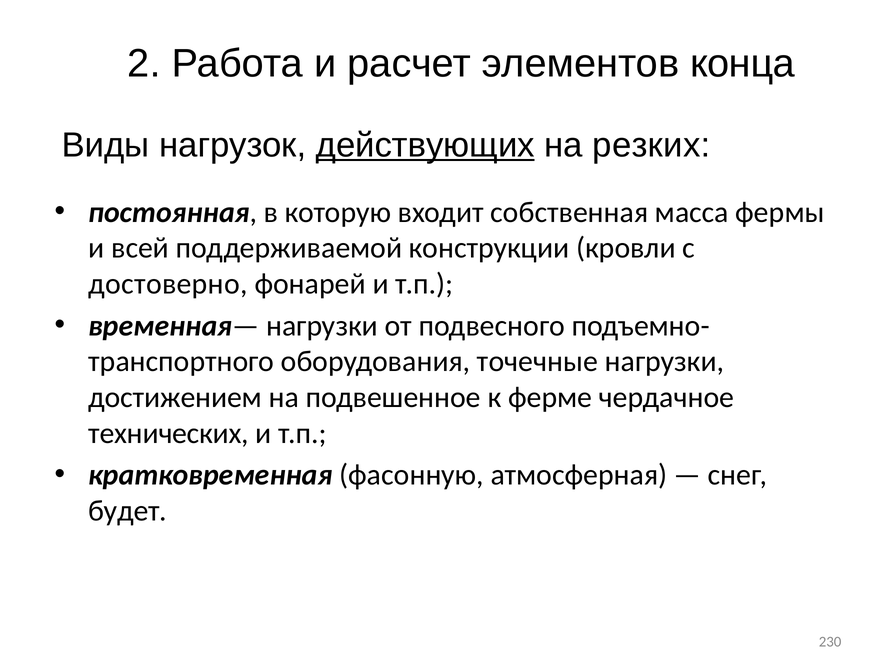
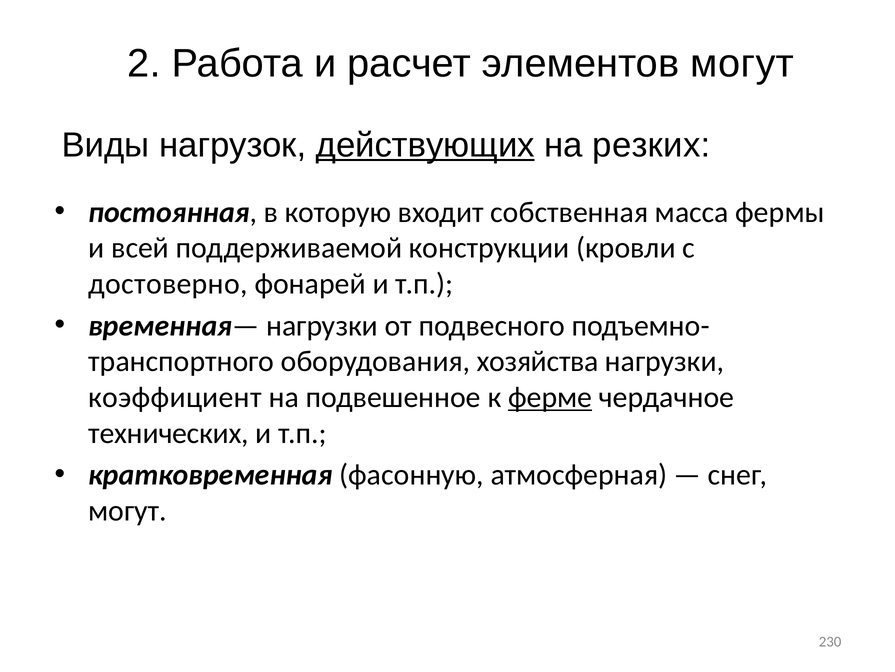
элементов конца: конца -> могут (742, 64)
точечные: точечные -> хозяйства (538, 361)
достижением: достижением -> коэффициент (175, 397)
ферме underline: none -> present (550, 397)
будет: будет -> могут (128, 510)
